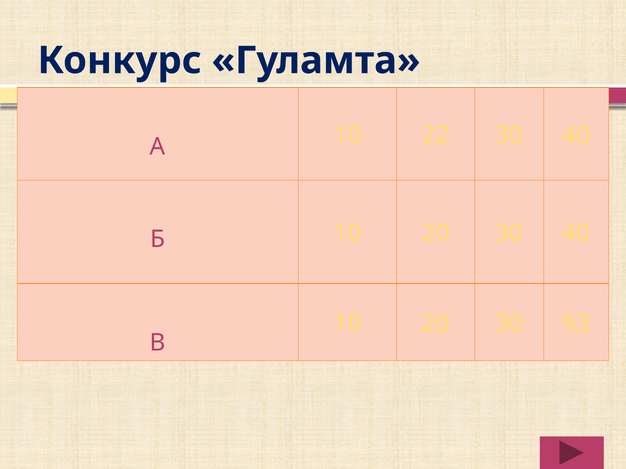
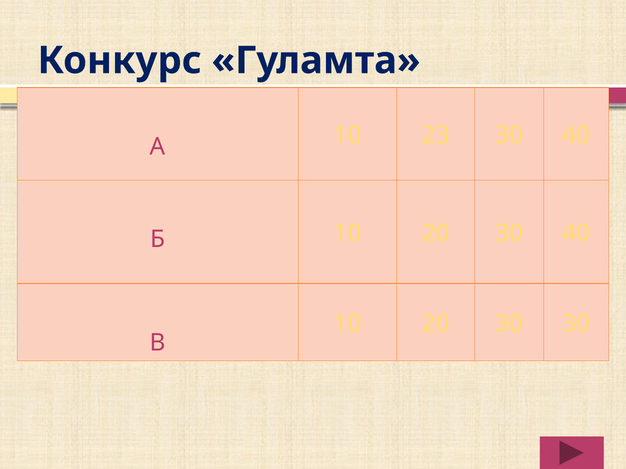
22: 22 -> 23 (436, 135)
30 93: 93 -> 30 (576, 324)
